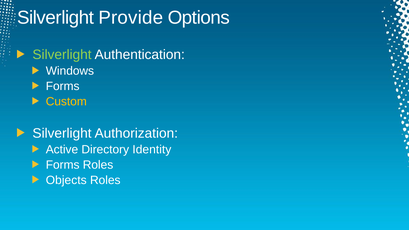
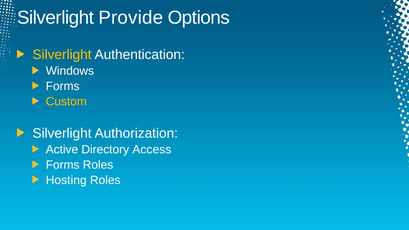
Silverlight colour: light green -> yellow (62, 55)
Identity: Identity -> Access (152, 150)
Objects: Objects -> Hosting (66, 180)
